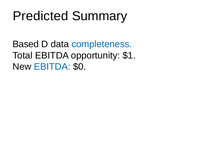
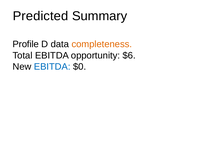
Based: Based -> Profile (26, 44)
completeness colour: blue -> orange (102, 44)
$1: $1 -> $6 (129, 56)
